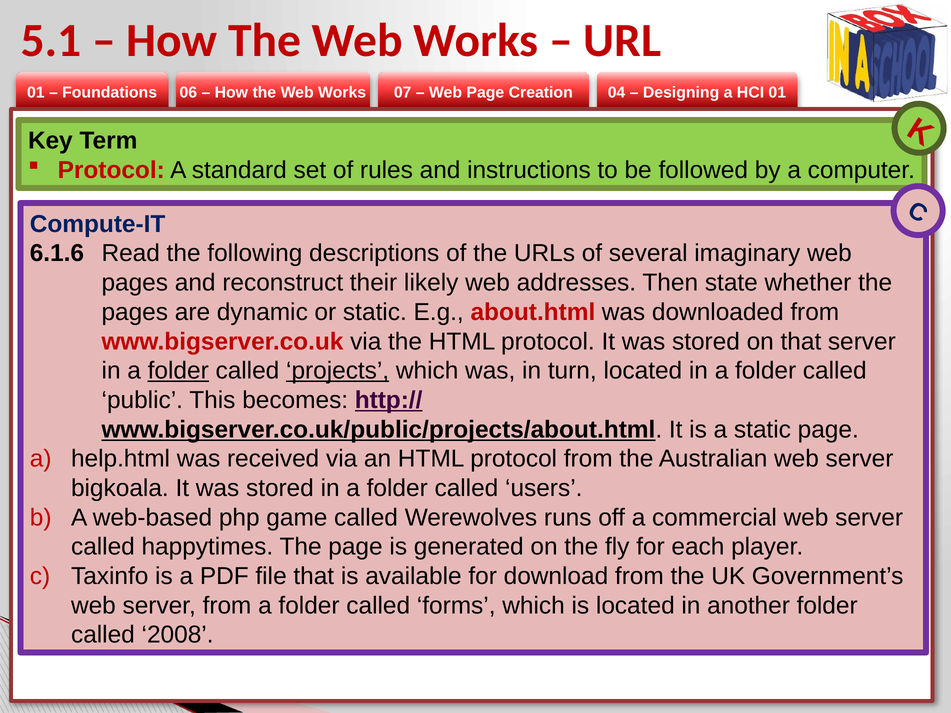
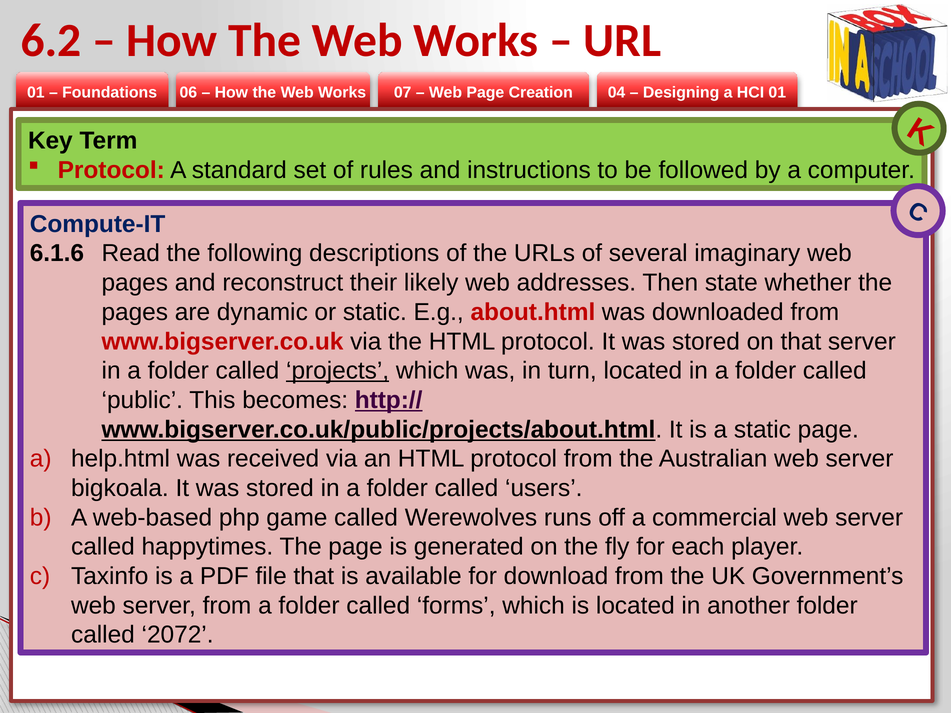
5.1: 5.1 -> 6.2 (51, 40)
folder underline: present -> none (178, 371)
2008: 2008 -> 2072 (178, 635)
